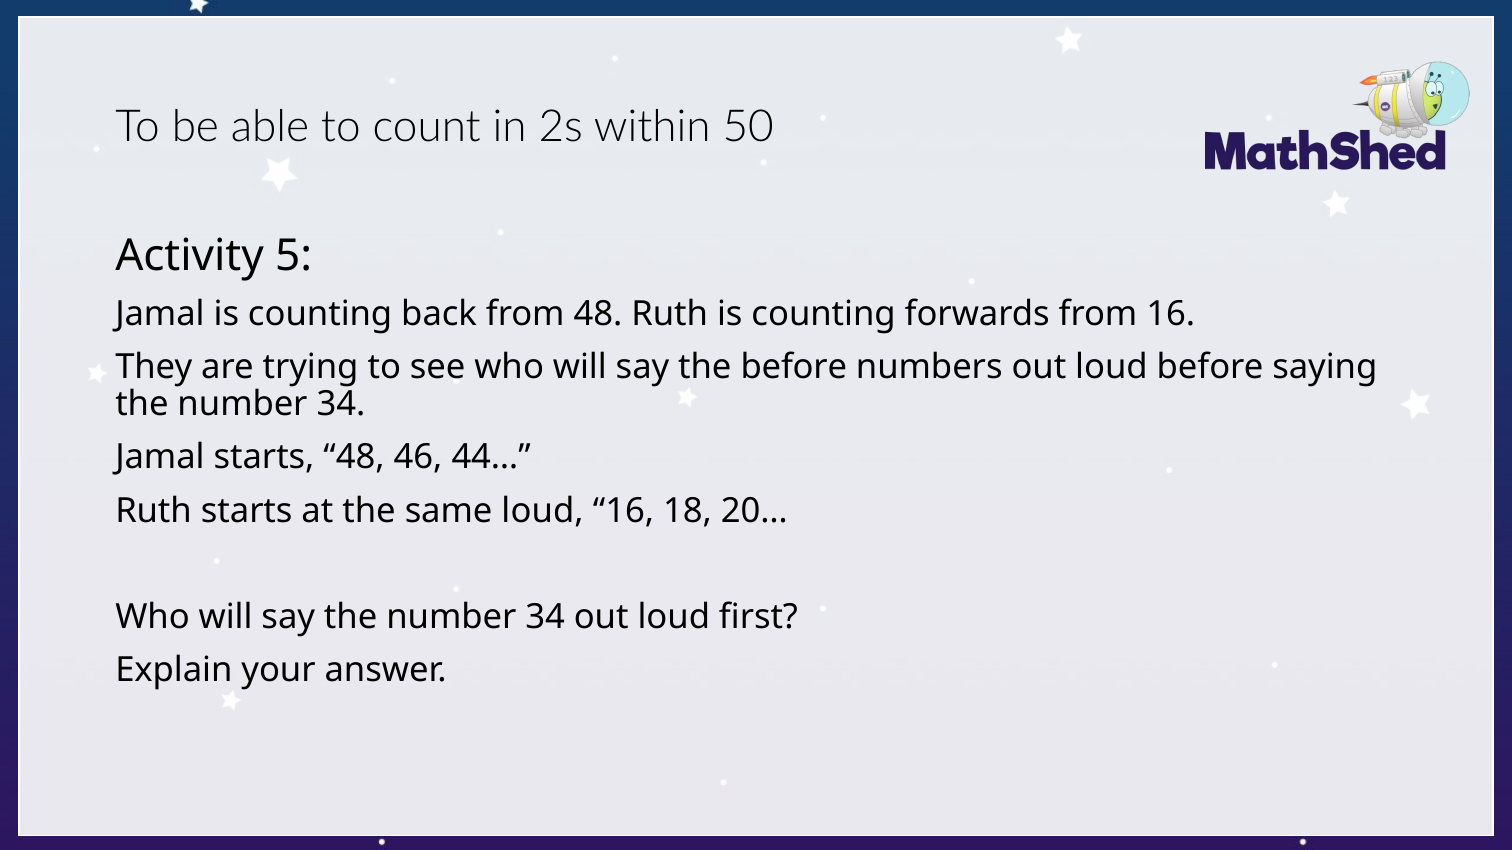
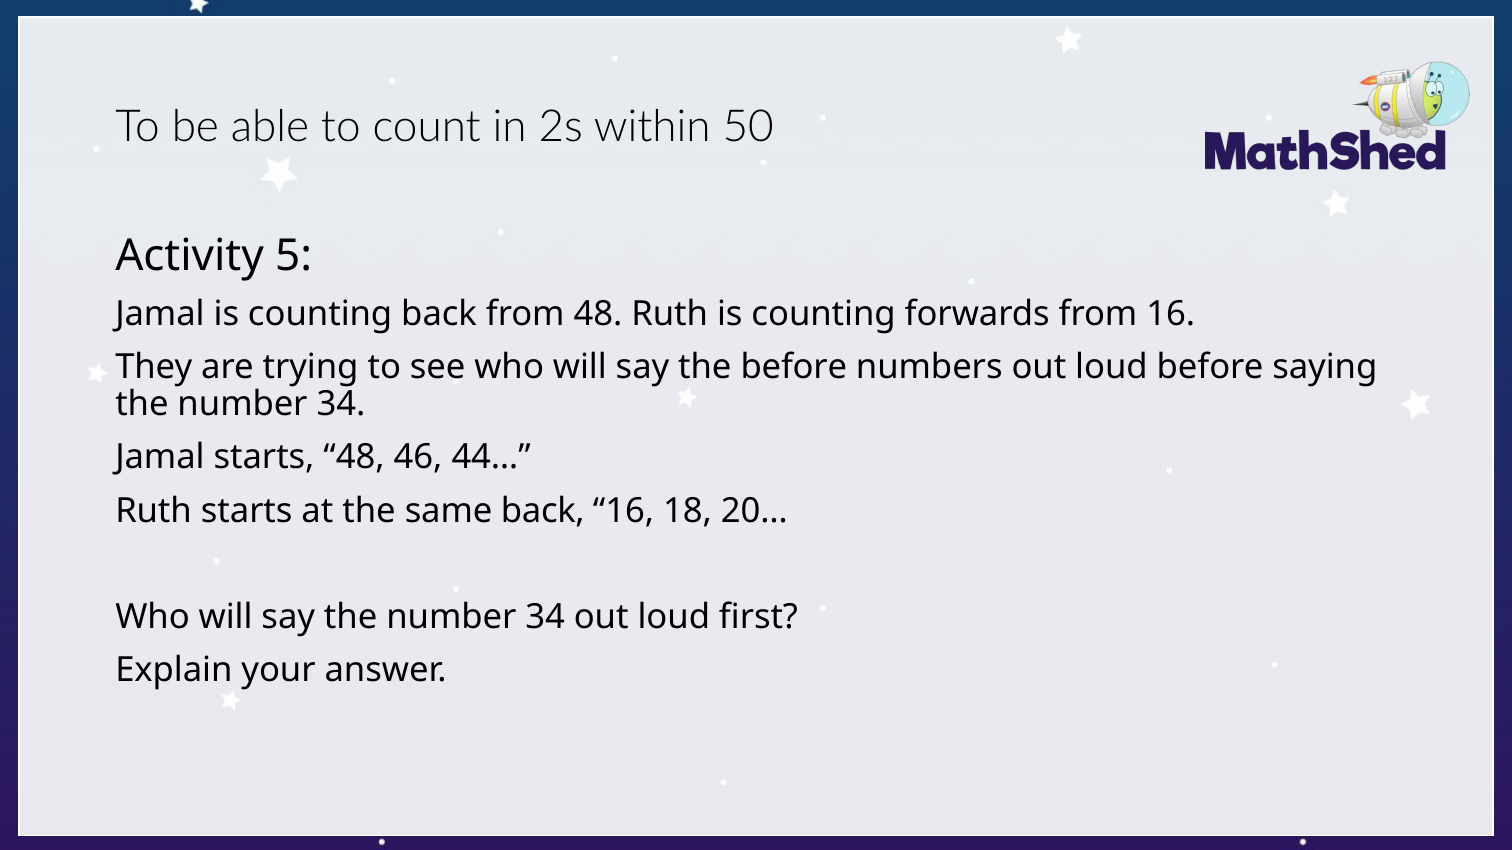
same loud: loud -> back (543, 511)
